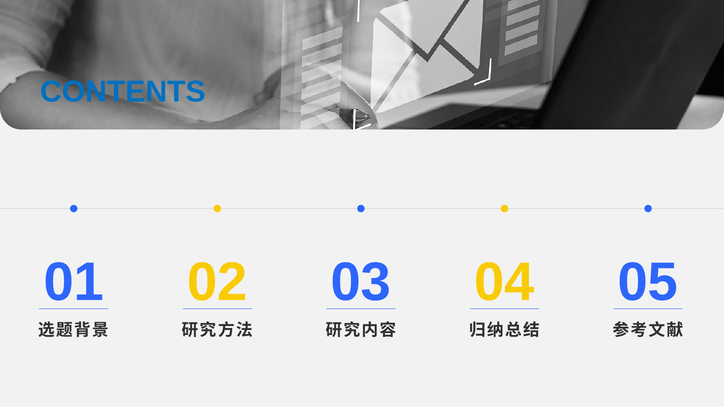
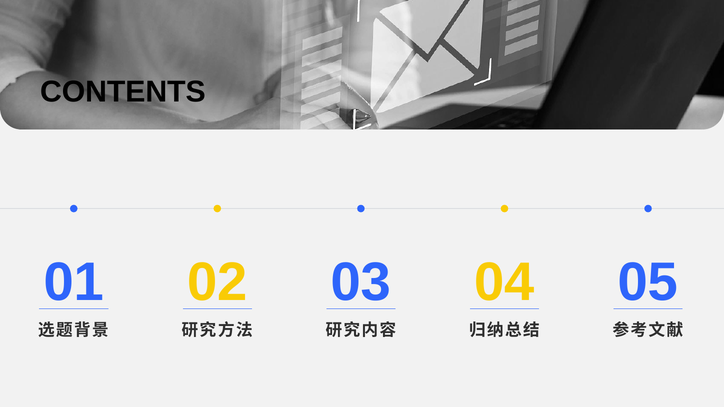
CONTENTS colour: blue -> black (123, 92)
